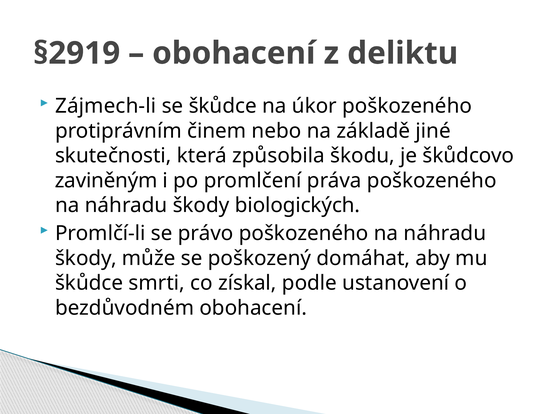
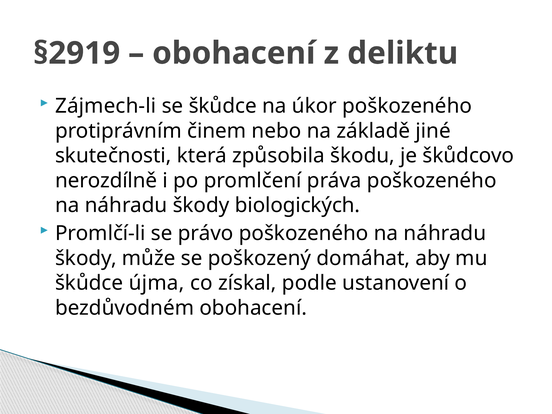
zaviněným: zaviněným -> nerozdílně (106, 181)
smrti: smrti -> újma (157, 283)
